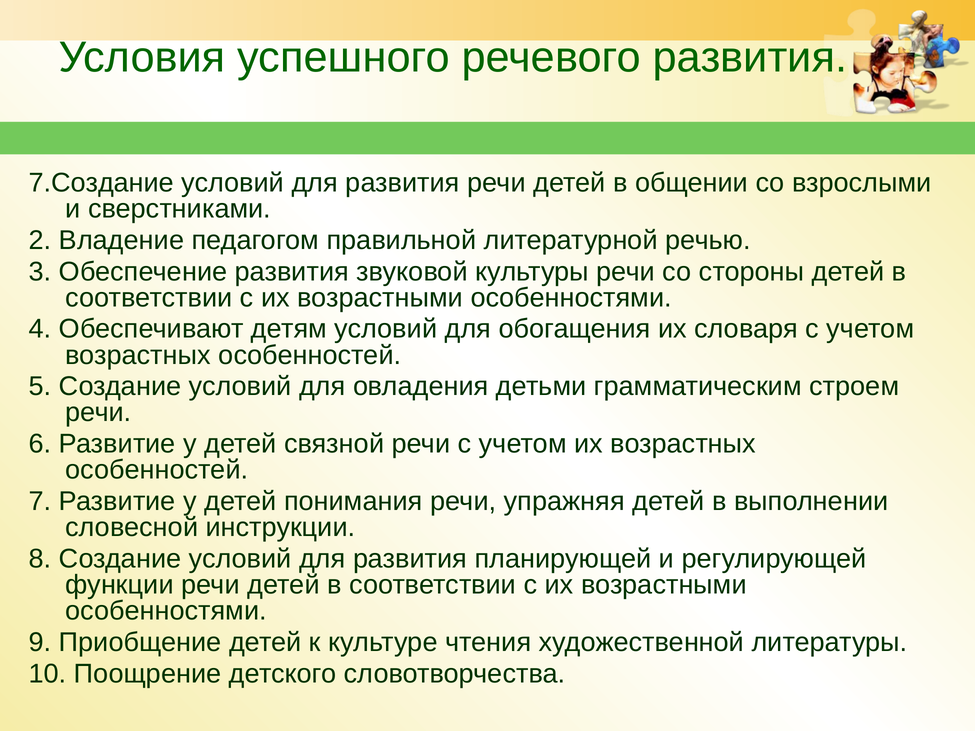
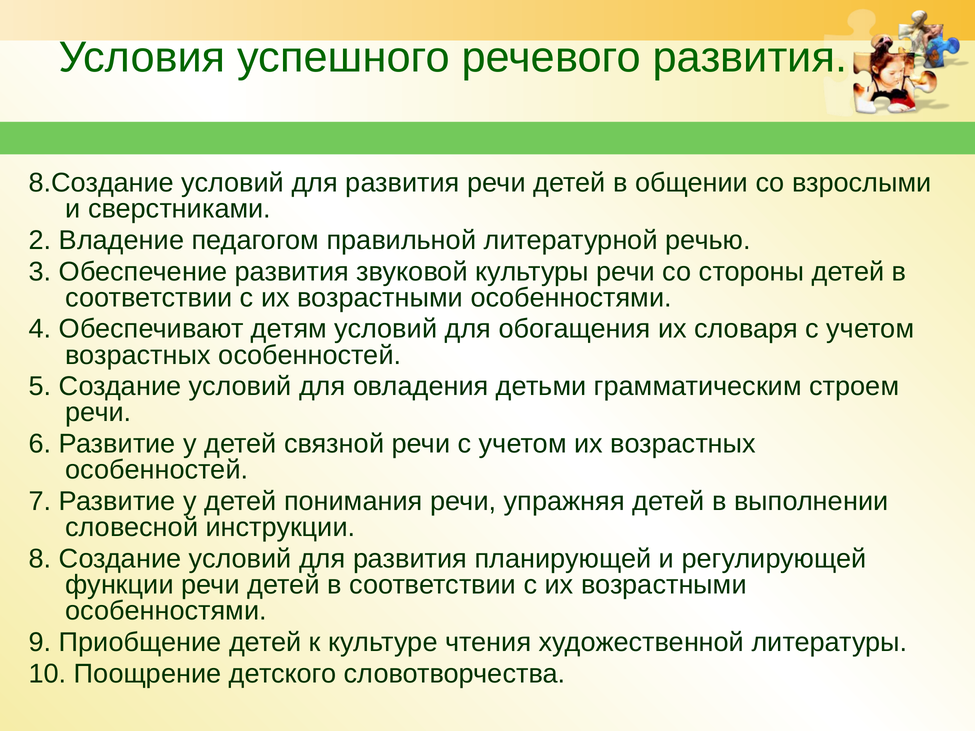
7.Создание: 7.Создание -> 8.Создание (101, 183)
